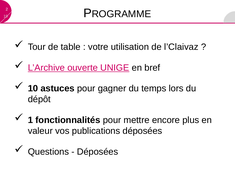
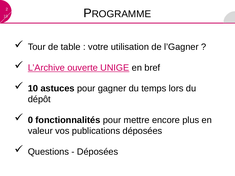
l’Claivaz: l’Claivaz -> l’Gagner (181, 47)
1: 1 -> 0 (30, 120)
